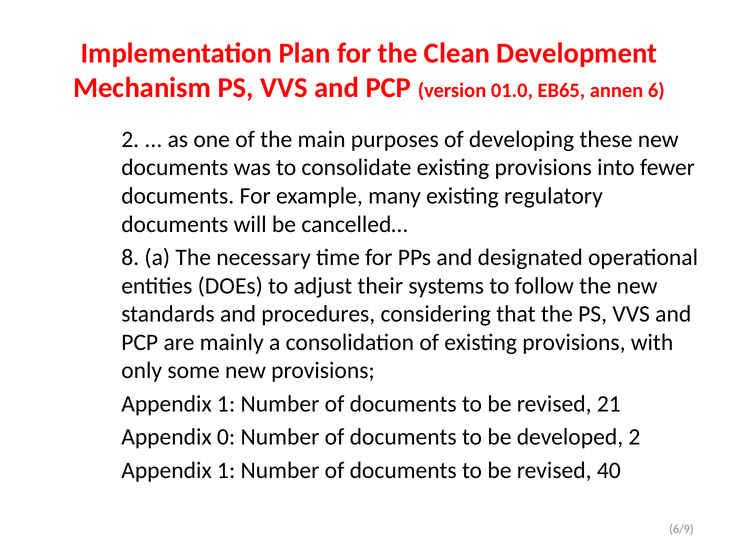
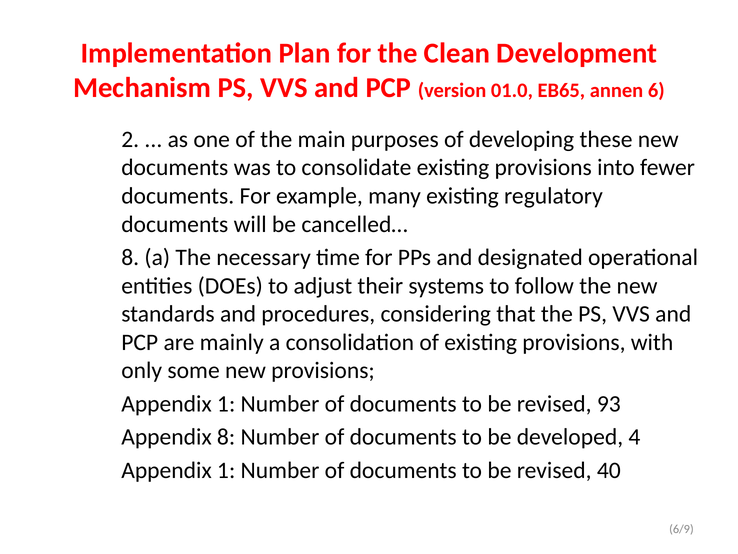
21: 21 -> 93 (609, 404)
Appendix 0: 0 -> 8 (226, 437)
developed 2: 2 -> 4 (634, 437)
